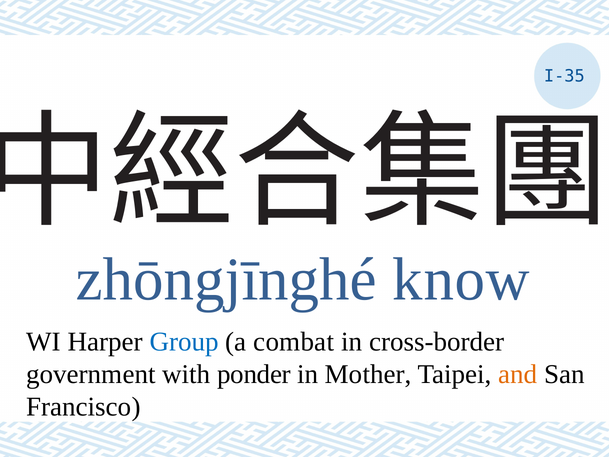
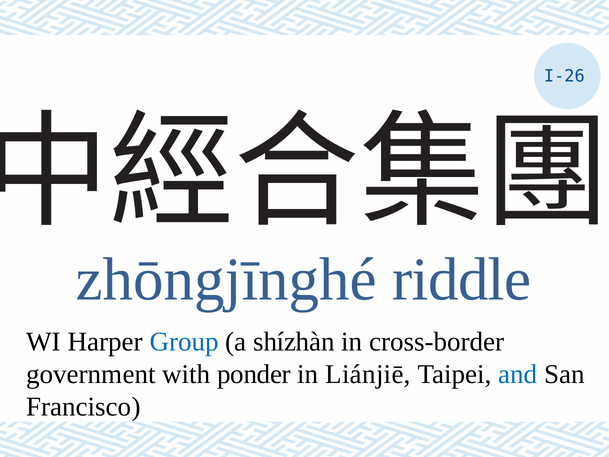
I-35: I-35 -> I-26 (564, 76)
know: know -> riddle (462, 279)
combat: combat -> shízhàn (294, 342)
Mother: Mother -> Liánjiē (368, 374)
and colour: orange -> blue (518, 374)
